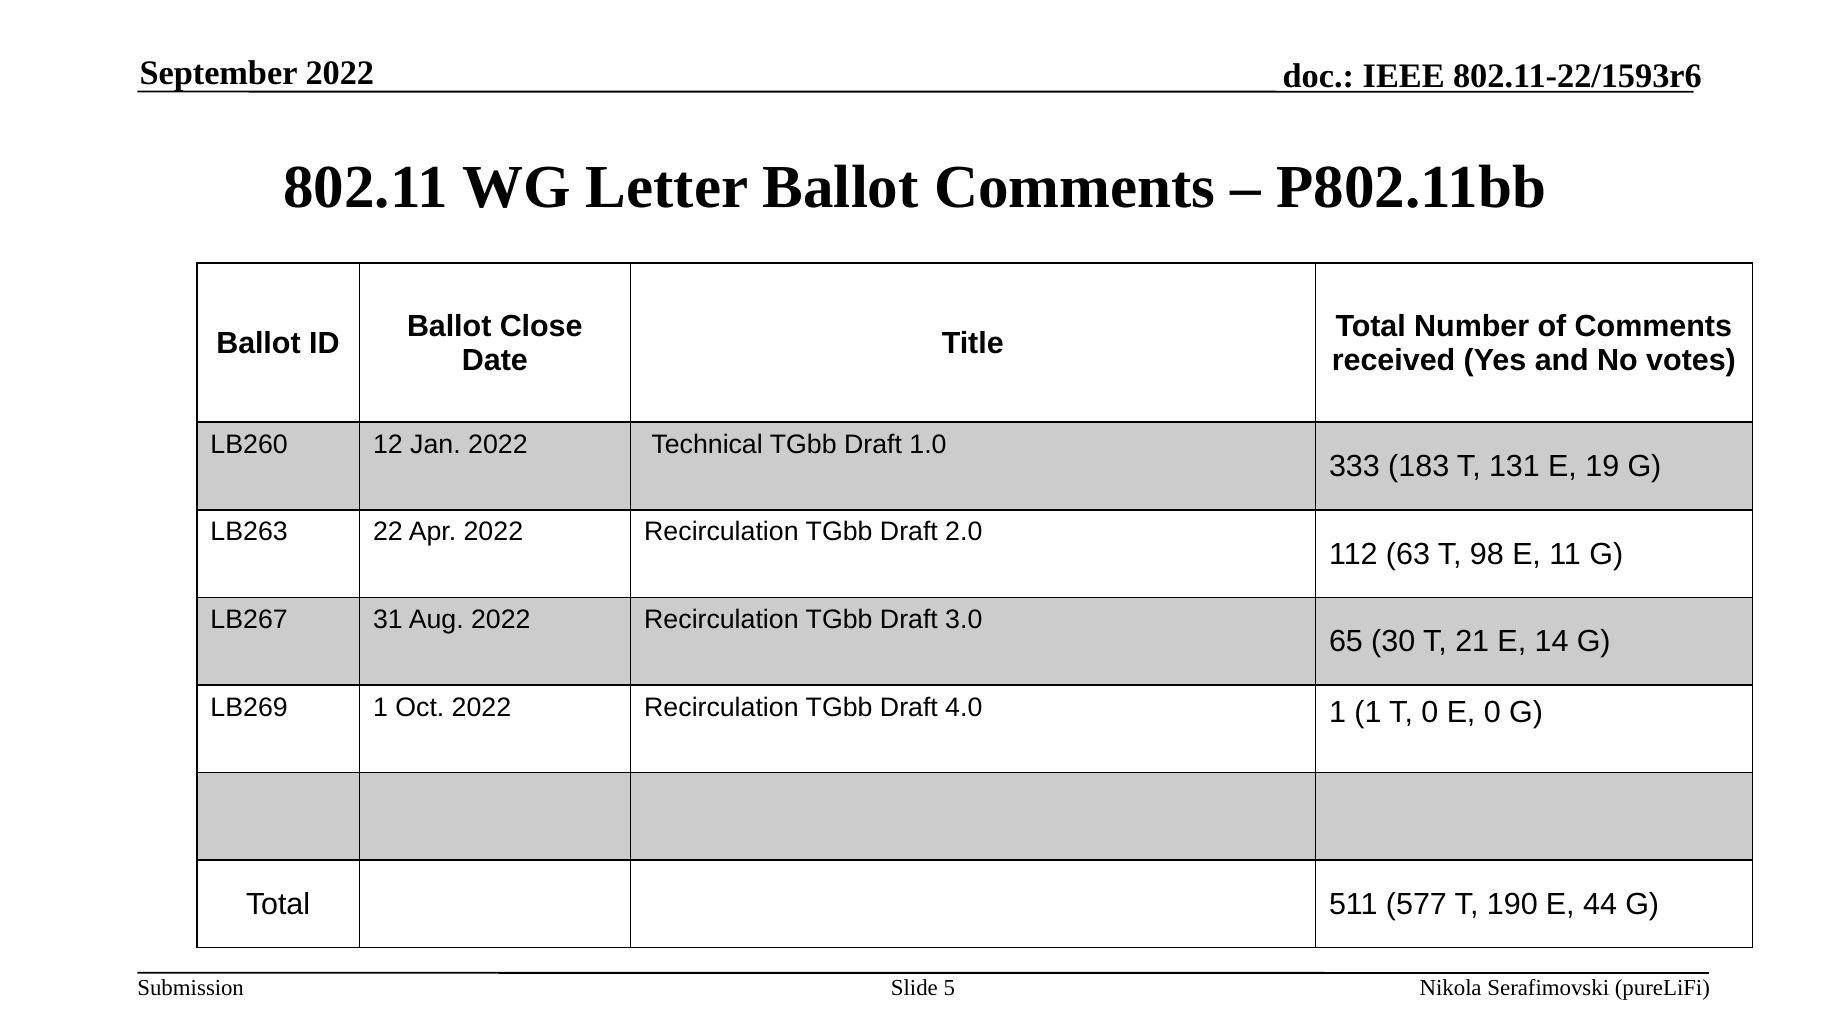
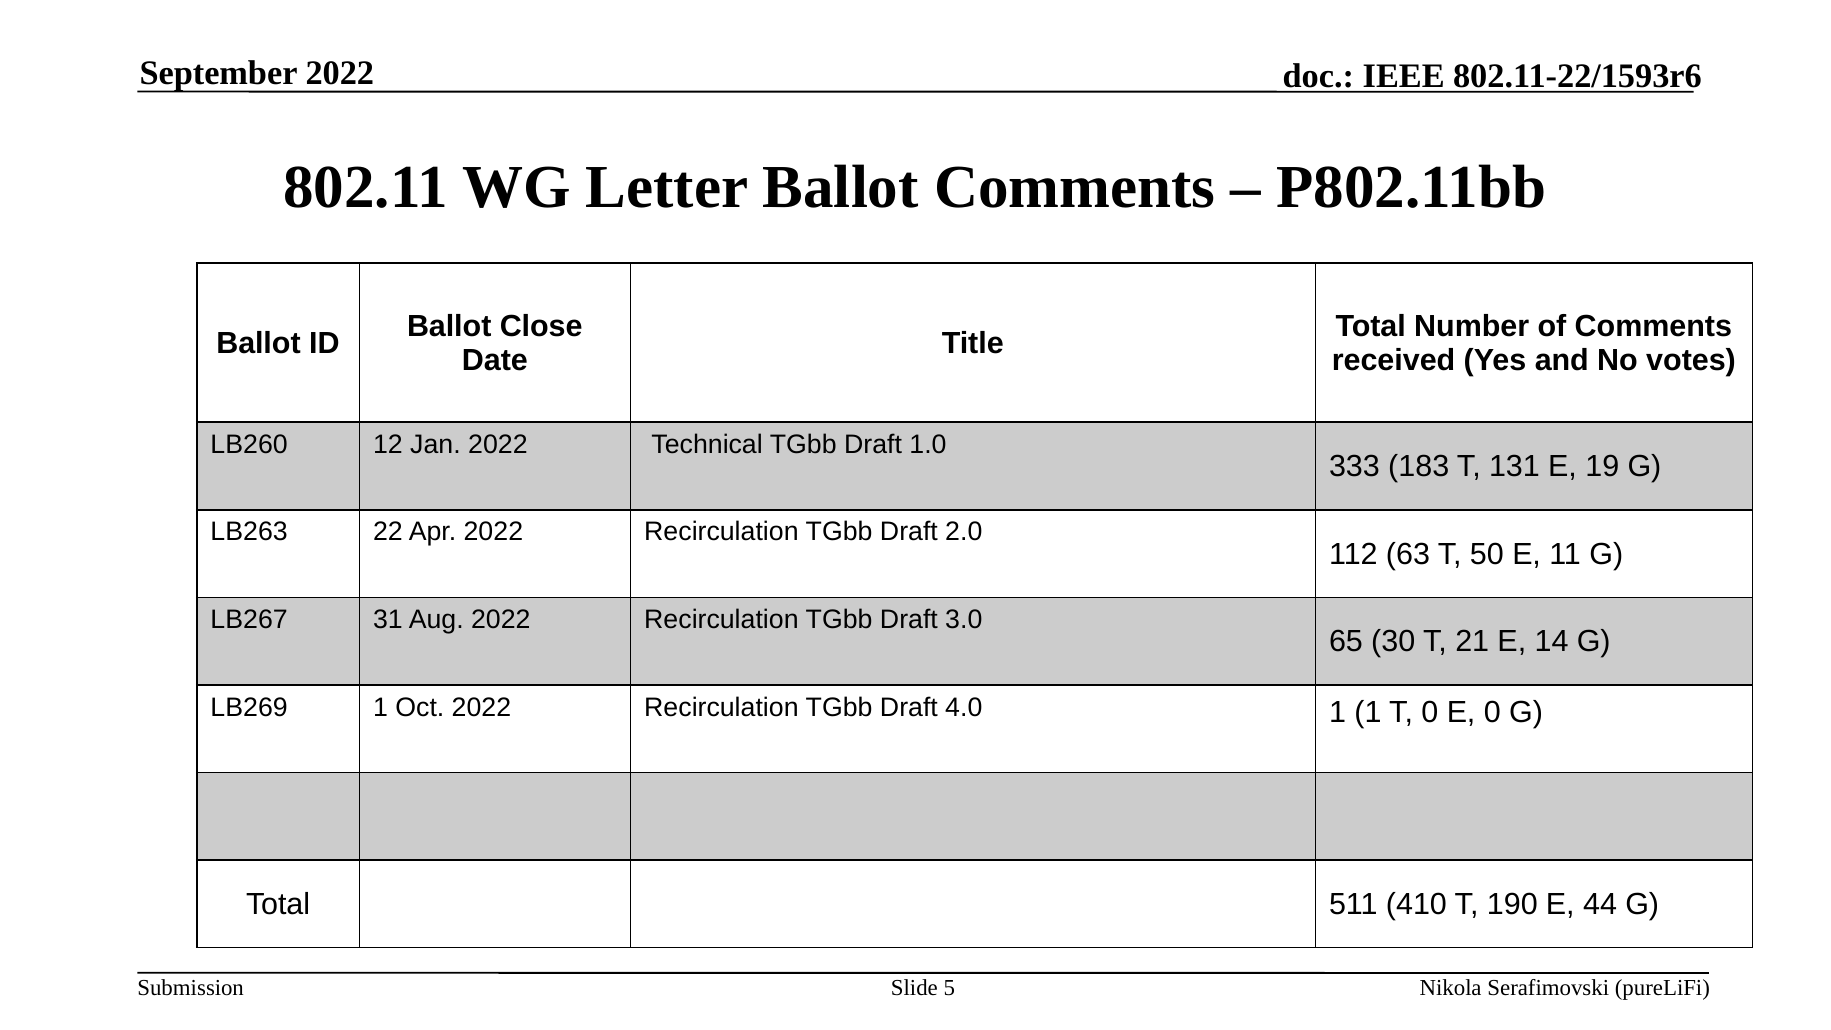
98: 98 -> 50 (1487, 554)
577: 577 -> 410 (1416, 904)
